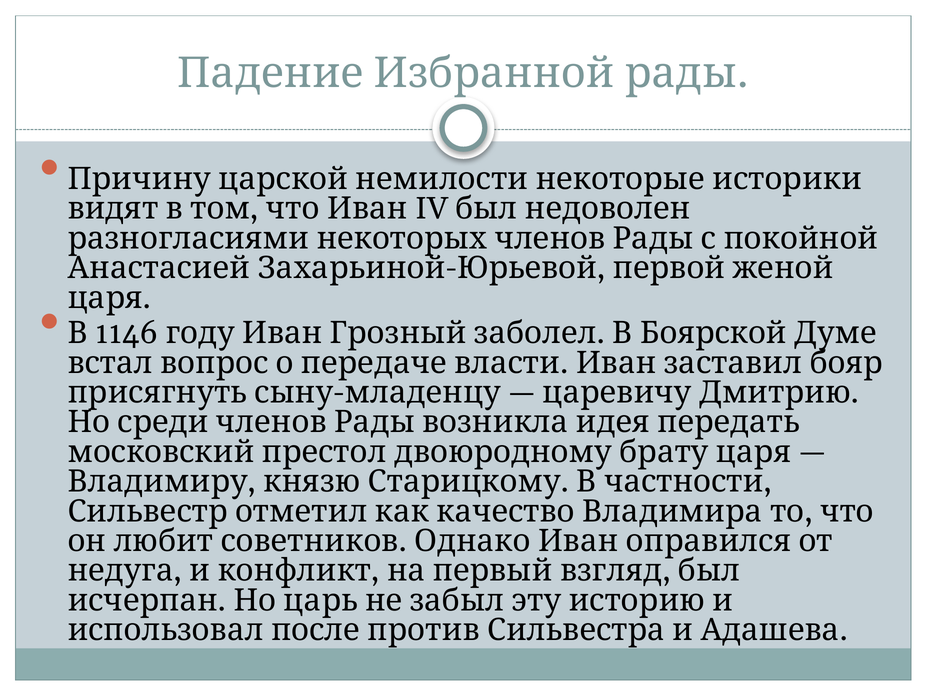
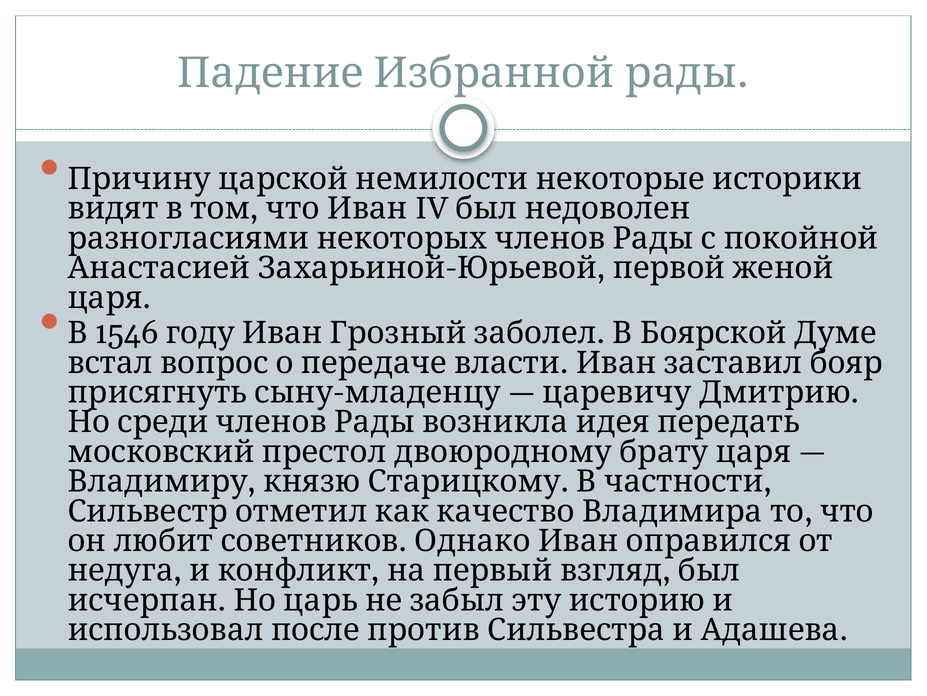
1146: 1146 -> 1546 (127, 333)
